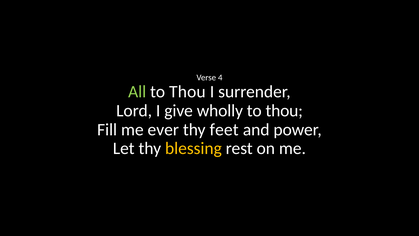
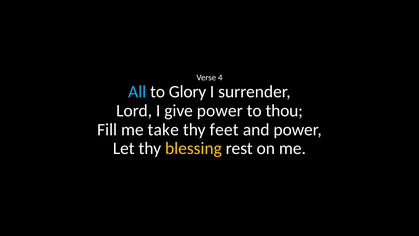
All colour: light green -> light blue (137, 92)
Thou: Thou -> Glory (188, 92)
give wholly: wholly -> power (220, 111)
ever: ever -> take (163, 129)
